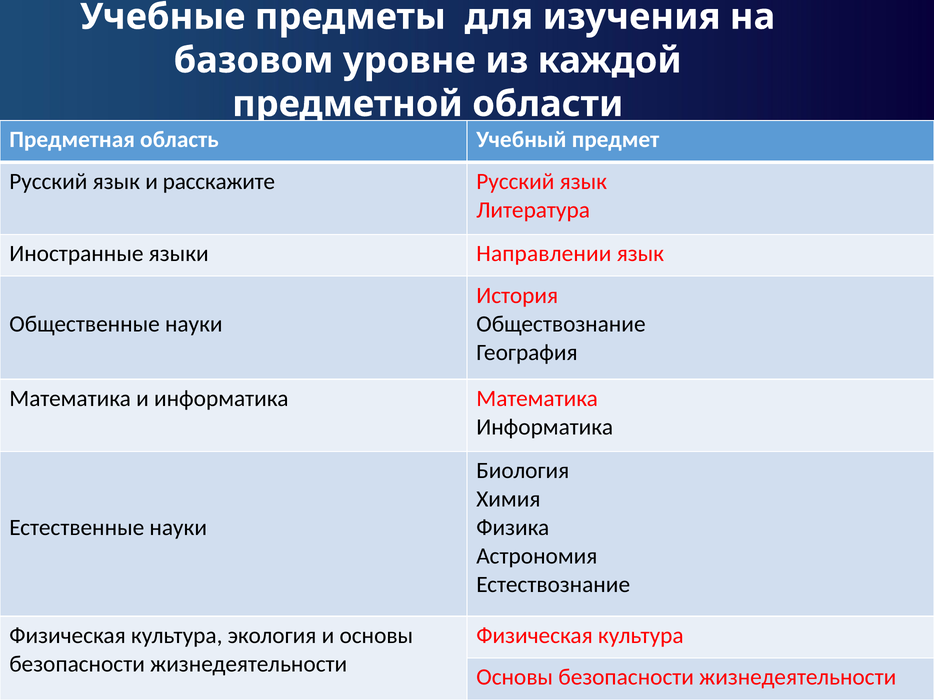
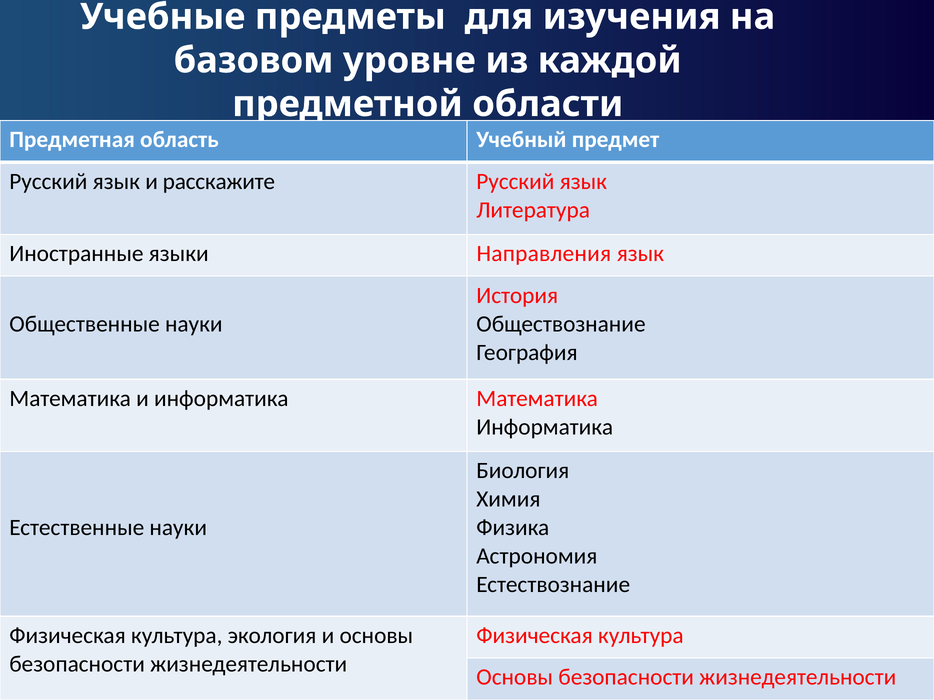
Направлении: Направлении -> Направления (544, 254)
